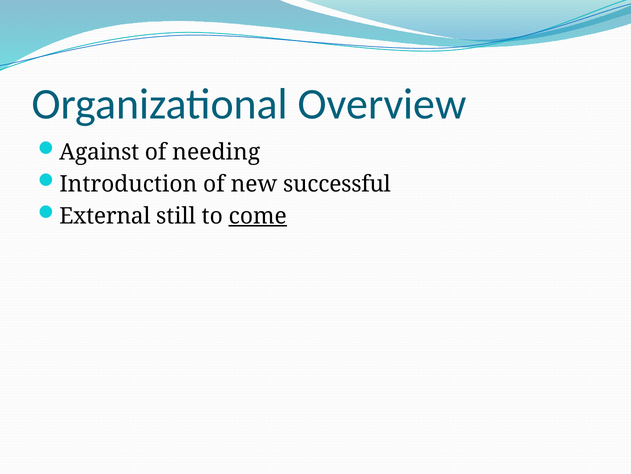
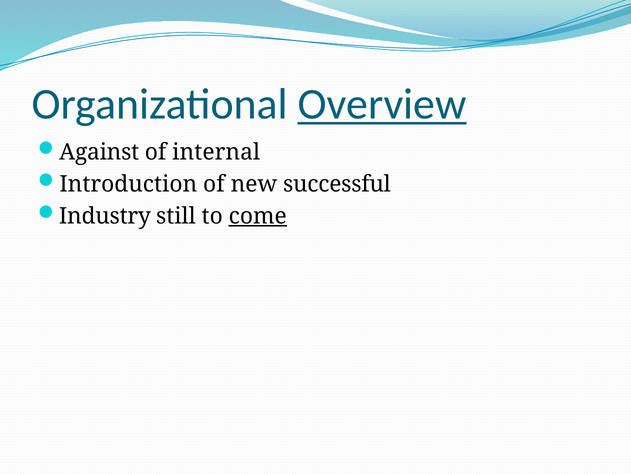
Overview underline: none -> present (382, 104)
needing: needing -> internal (216, 152)
External: External -> Industry (105, 216)
